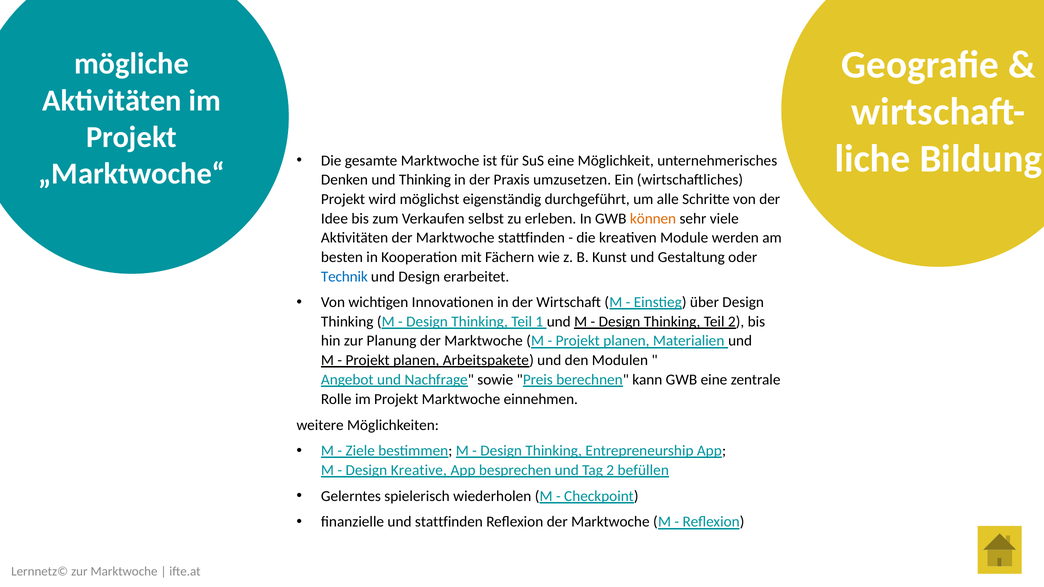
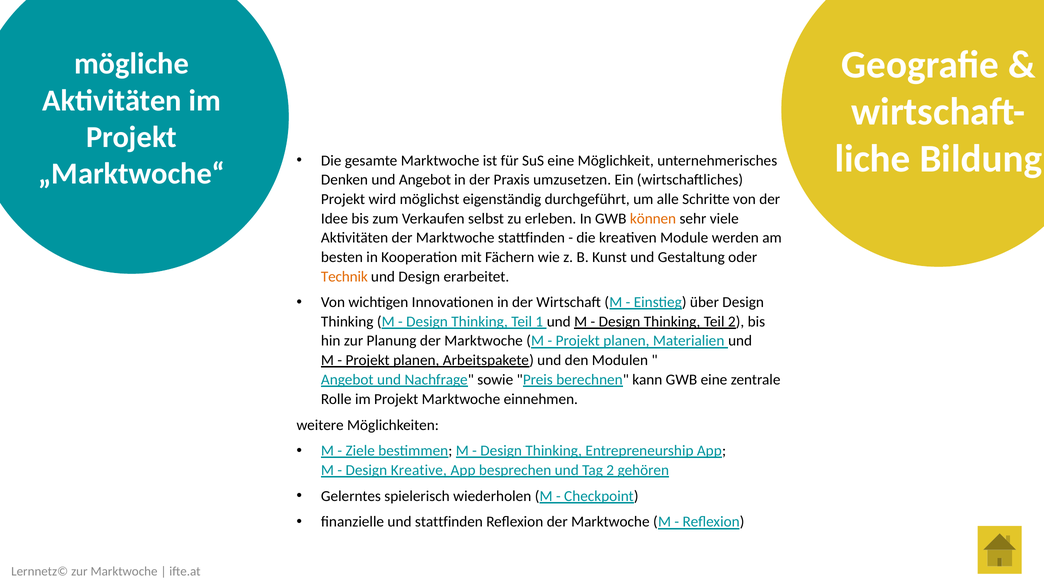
und Thinking: Thinking -> Angebot (425, 180)
Technik colour: blue -> orange (344, 277)
befüllen: befüllen -> gehören (643, 470)
